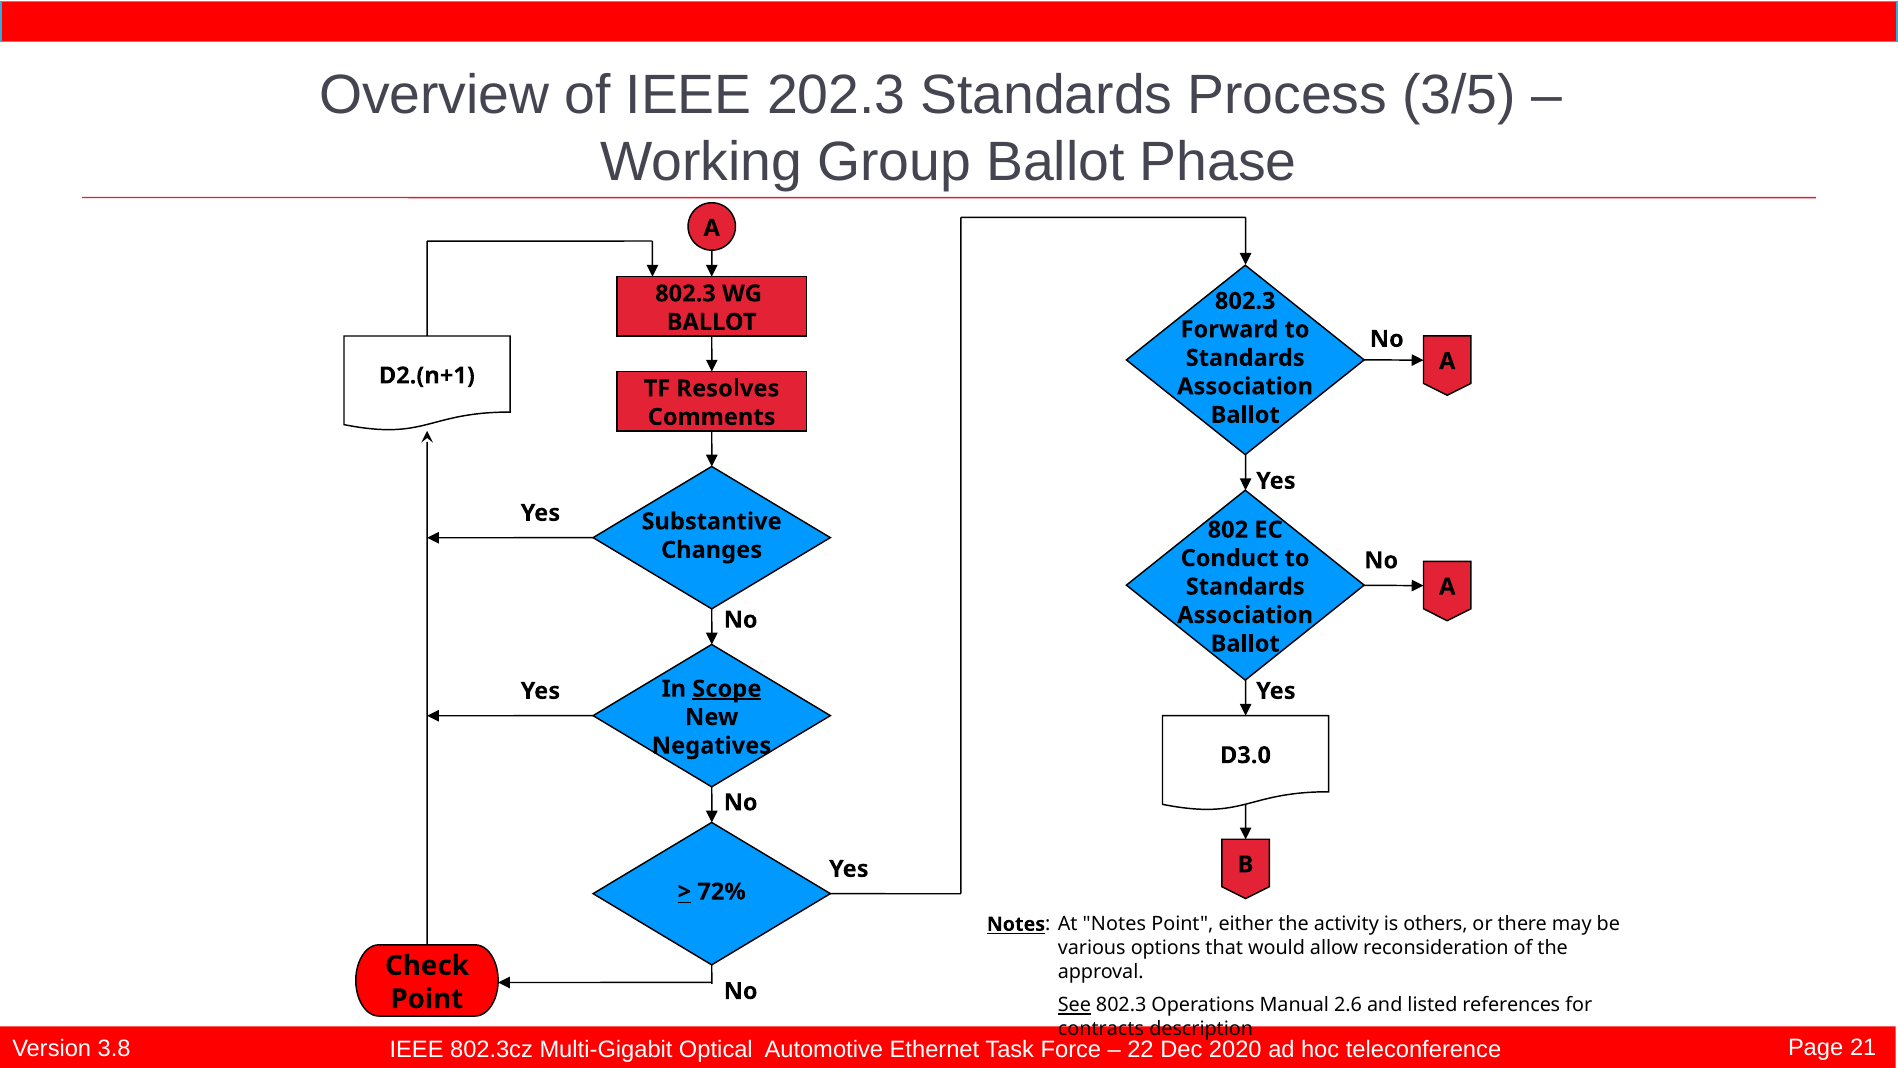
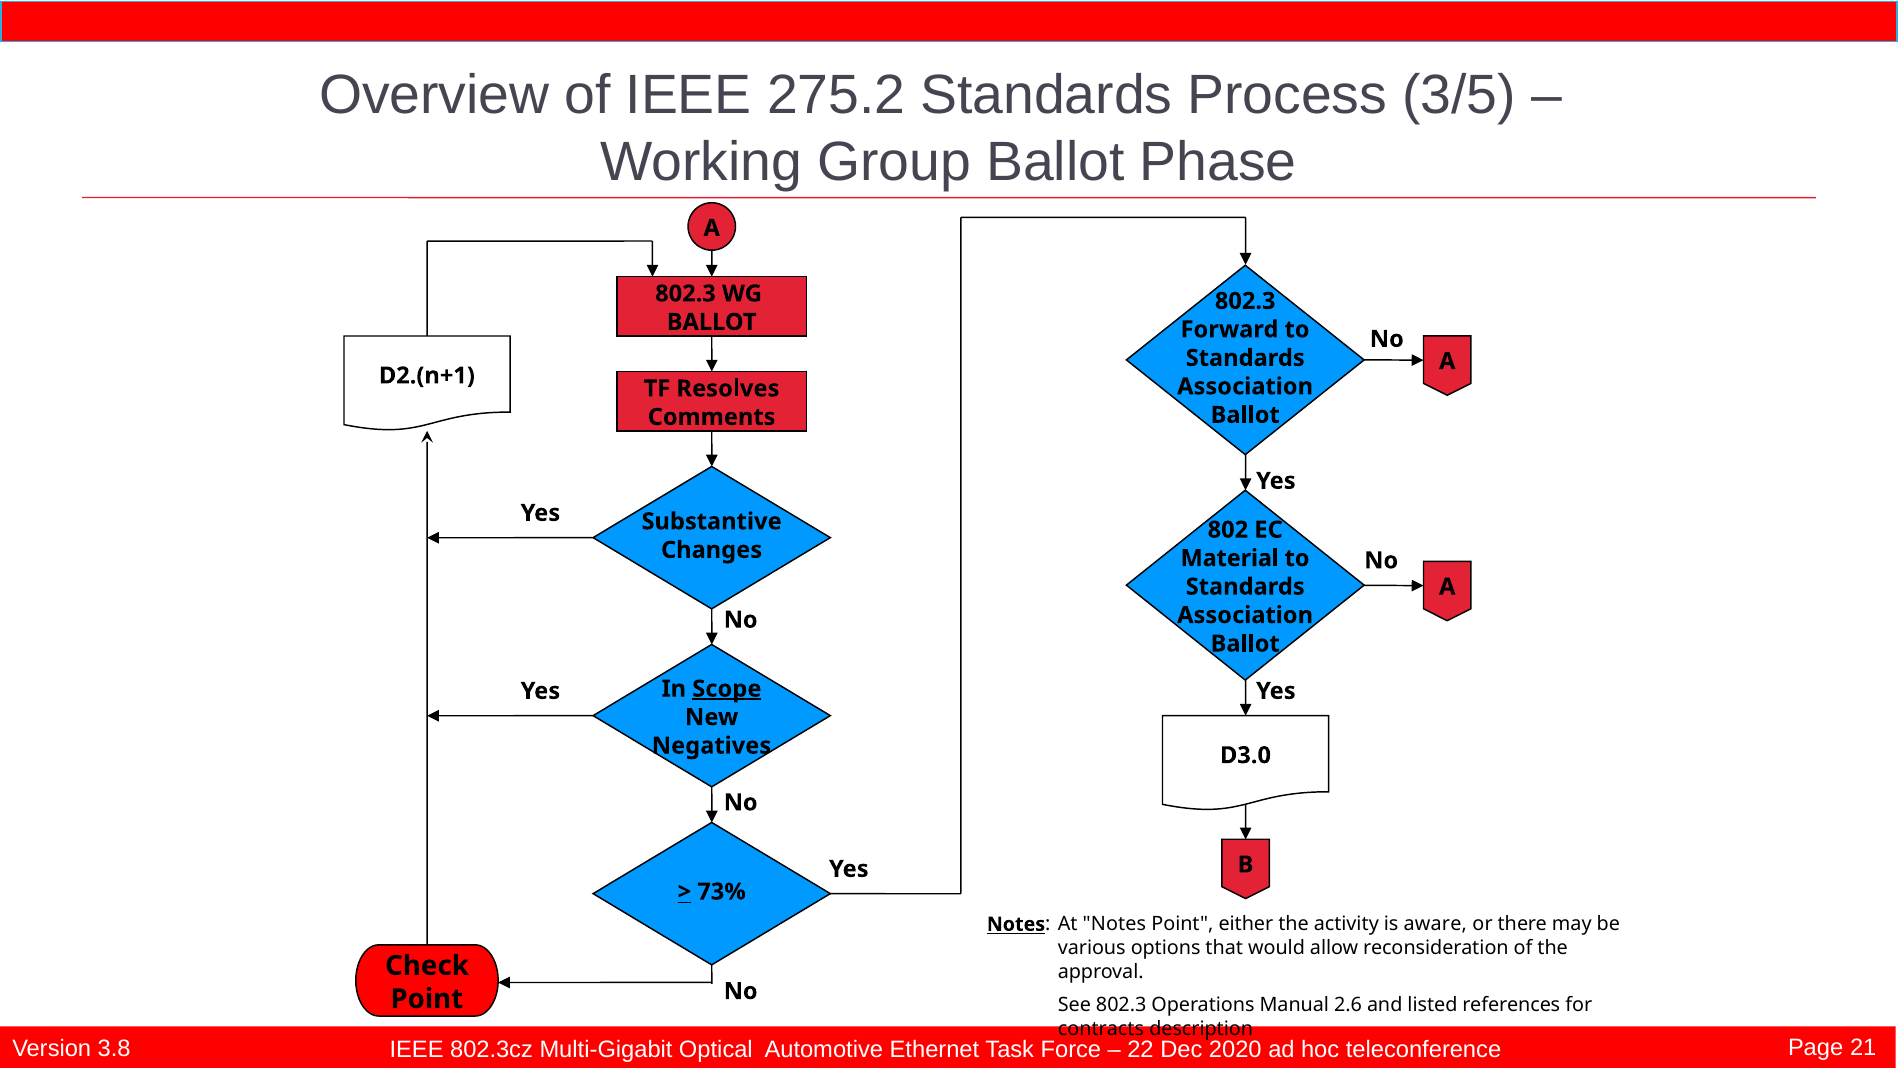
202.3: 202.3 -> 275.2 (836, 95)
Conduct: Conduct -> Material (1230, 558)
72%: 72% -> 73% (722, 891)
others: others -> aware (1435, 924)
See underline: present -> none (1074, 1005)
